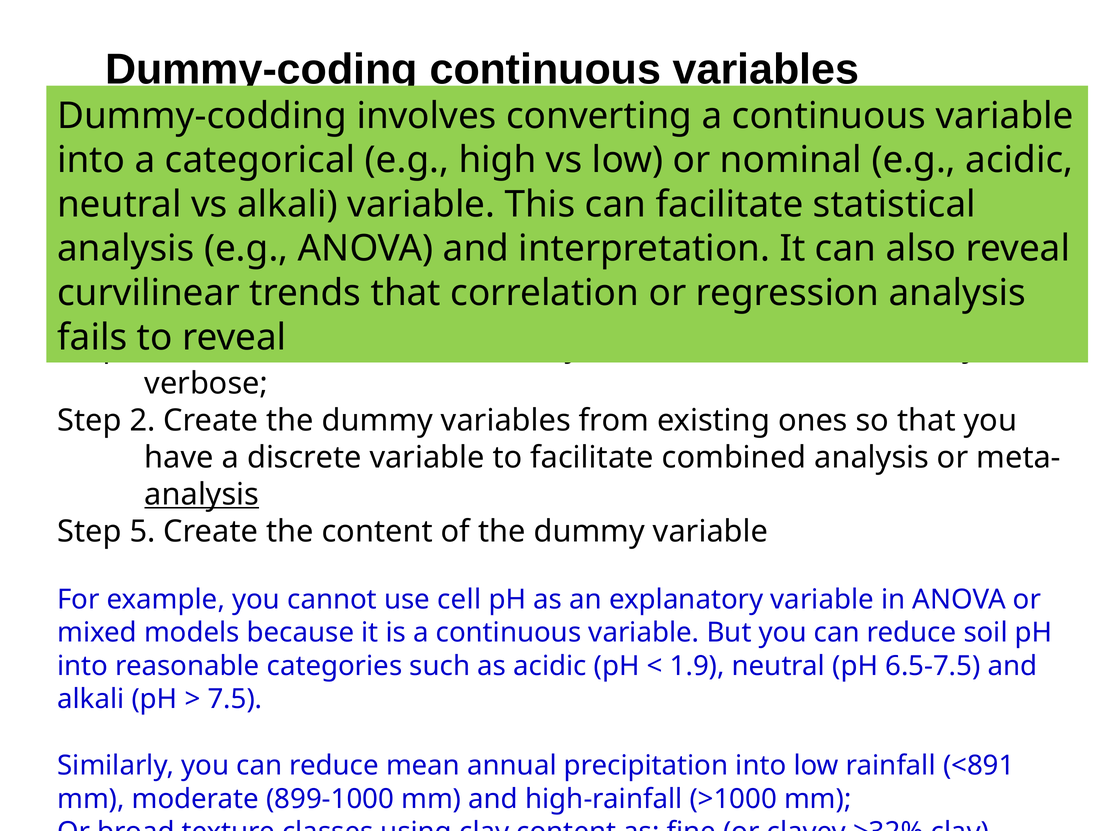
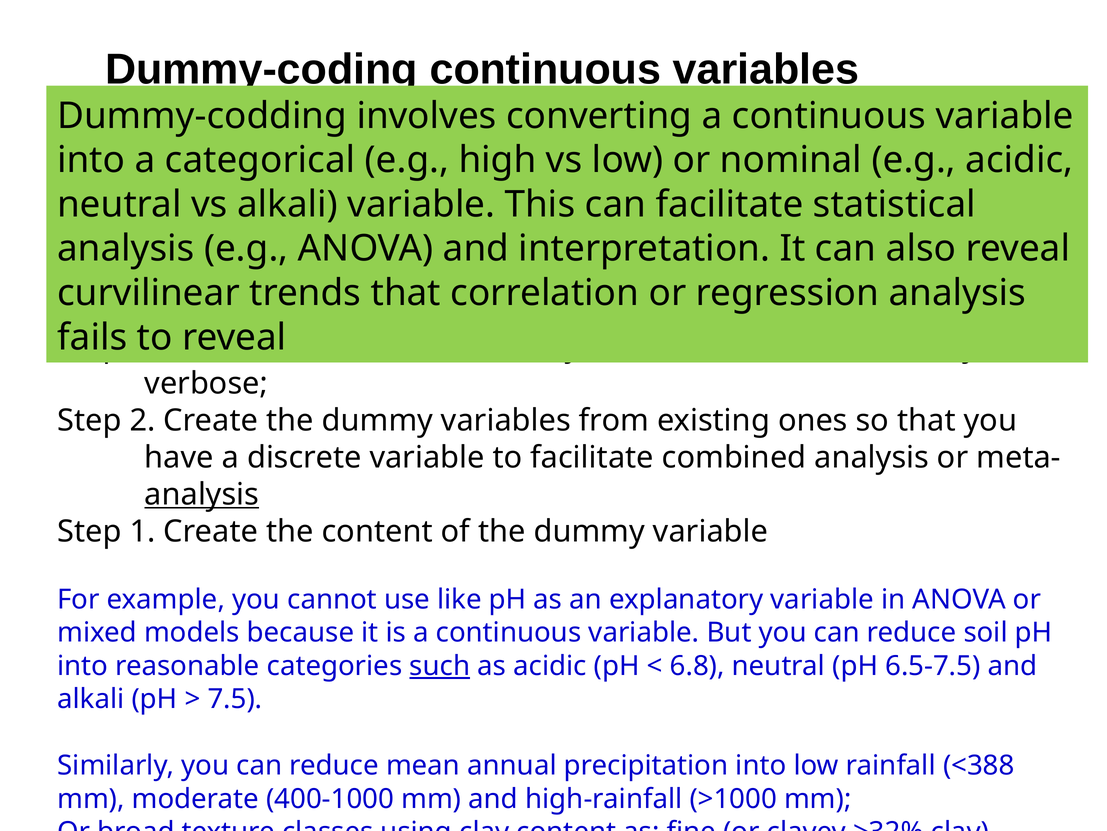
5: 5 -> 1 (142, 531)
cell: cell -> like (459, 599)
such underline: none -> present (440, 665)
1.9: 1.9 -> 6.8 (697, 665)
<891: <891 -> <388 (979, 765)
899-1000: 899-1000 -> 400-1000 (330, 798)
